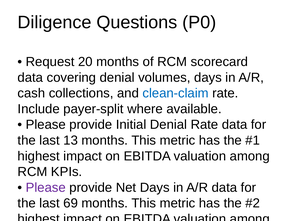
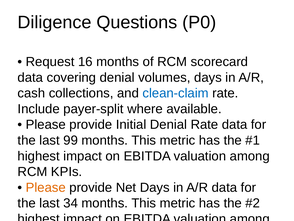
20: 20 -> 16 (85, 62)
13: 13 -> 99 (71, 140)
Please colour: purple -> orange (46, 187)
69: 69 -> 34 (71, 203)
